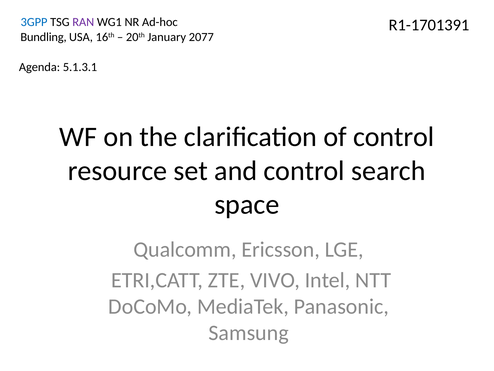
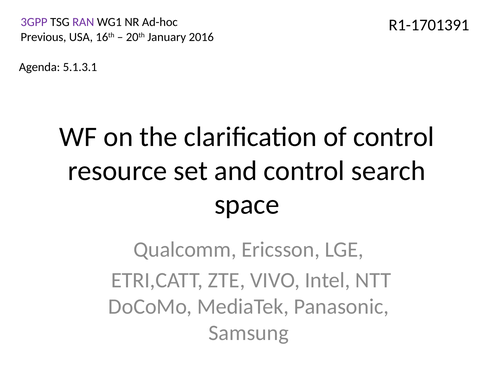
3GPP colour: blue -> purple (34, 22)
Bundling: Bundling -> Previous (43, 37)
2077: 2077 -> 2016 (201, 37)
